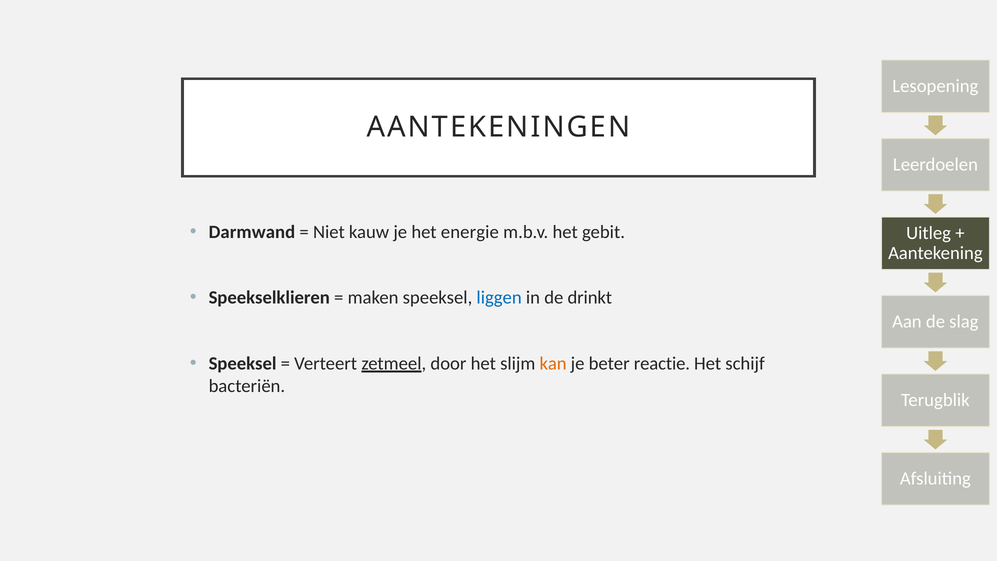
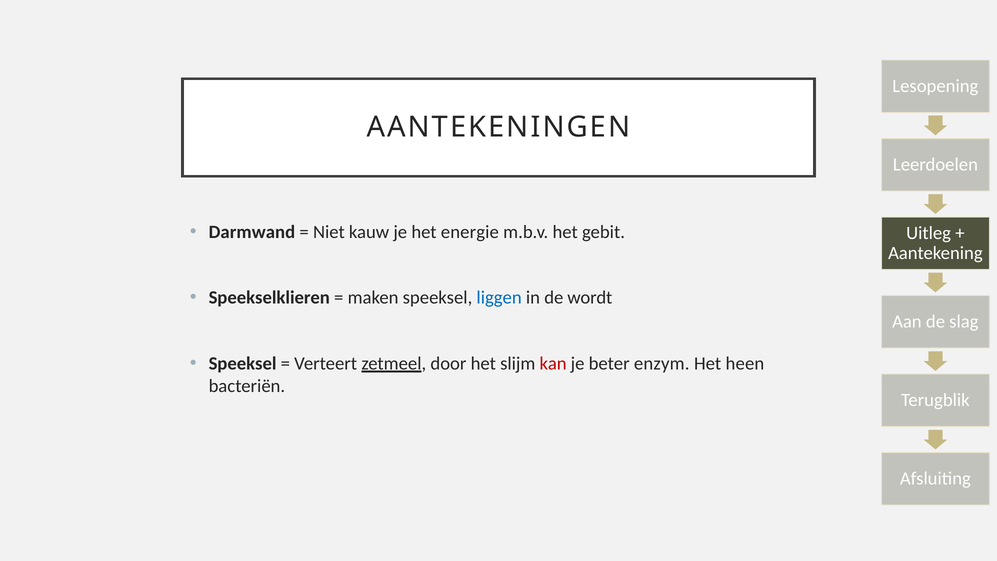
drinkt: drinkt -> wordt (590, 298)
kan colour: orange -> red (553, 363)
reactie: reactie -> enzym (662, 363)
schijf: schijf -> heen (745, 363)
